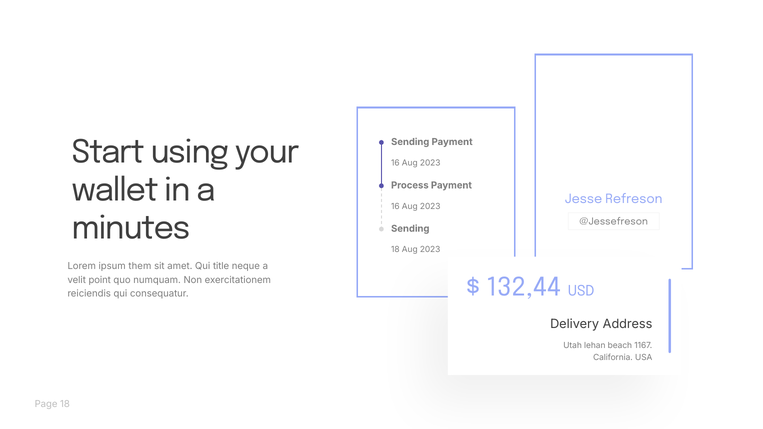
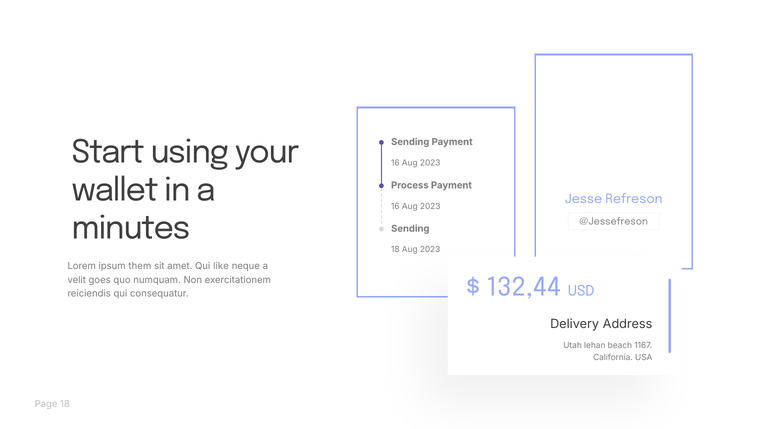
title: title -> like (221, 266)
point: point -> goes (100, 280)
